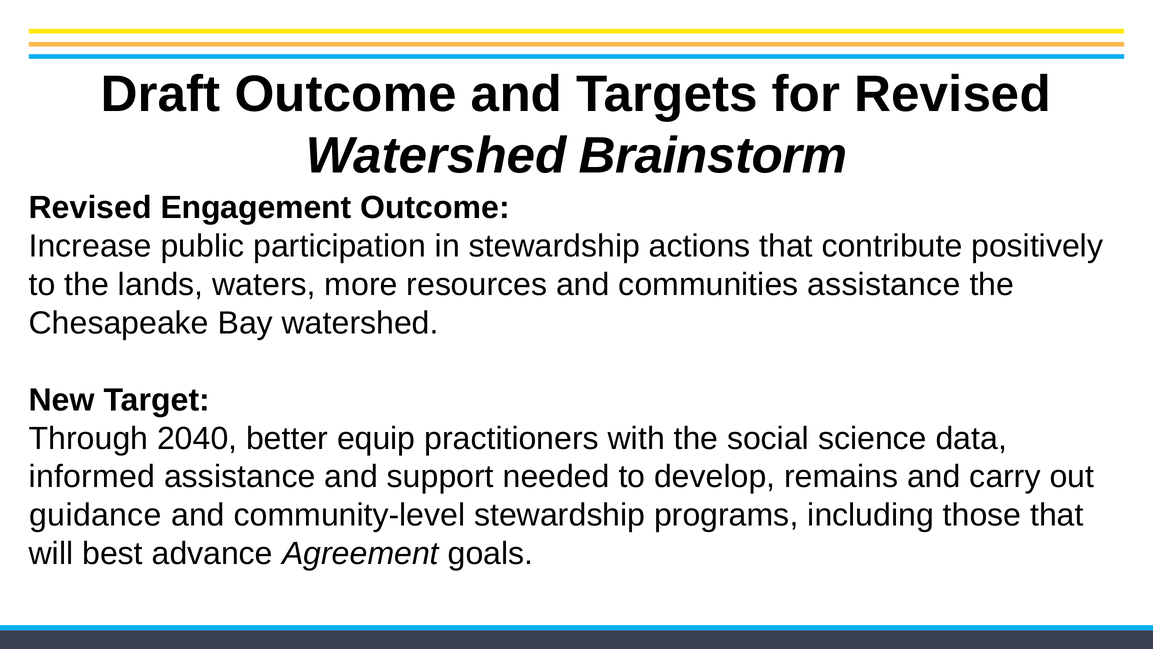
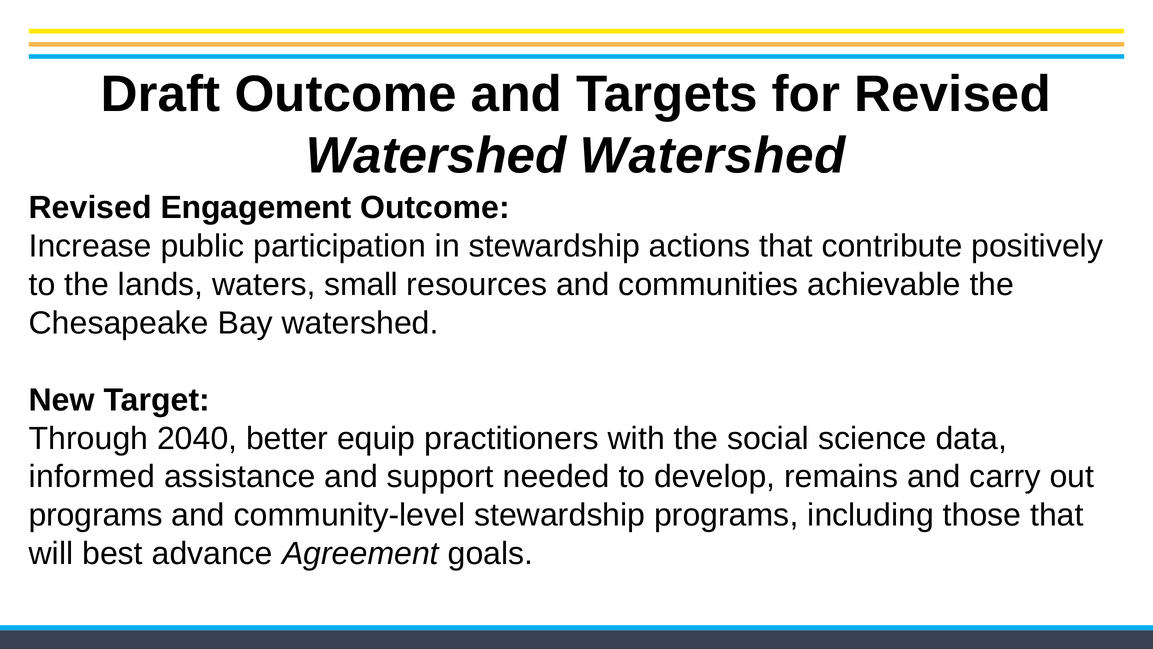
Watershed Brainstorm: Brainstorm -> Watershed (713, 156)
more: more -> small (361, 284)
communities assistance: assistance -> achievable (884, 284)
guidance: guidance -> programs (96, 515)
